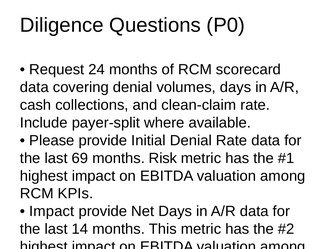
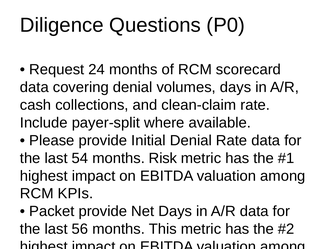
69: 69 -> 54 (80, 159)
Impact: Impact -> Packet (52, 212)
14: 14 -> 56 (80, 230)
